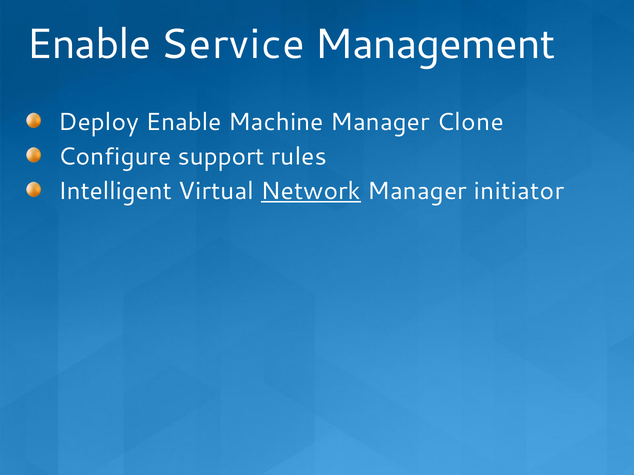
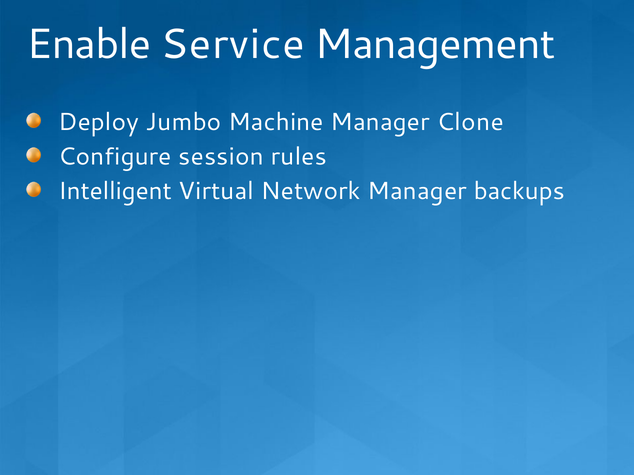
Deploy Enable: Enable -> Jumbo (184, 122)
support: support -> session (221, 157)
Network underline: present -> none (311, 191)
initiator: initiator -> backups (519, 191)
